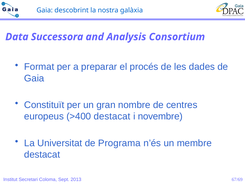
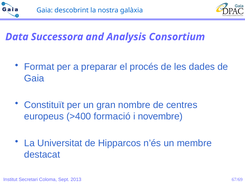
>400 destacat: destacat -> formació (112, 116)
Programa: Programa -> Hipparcos (119, 143)
